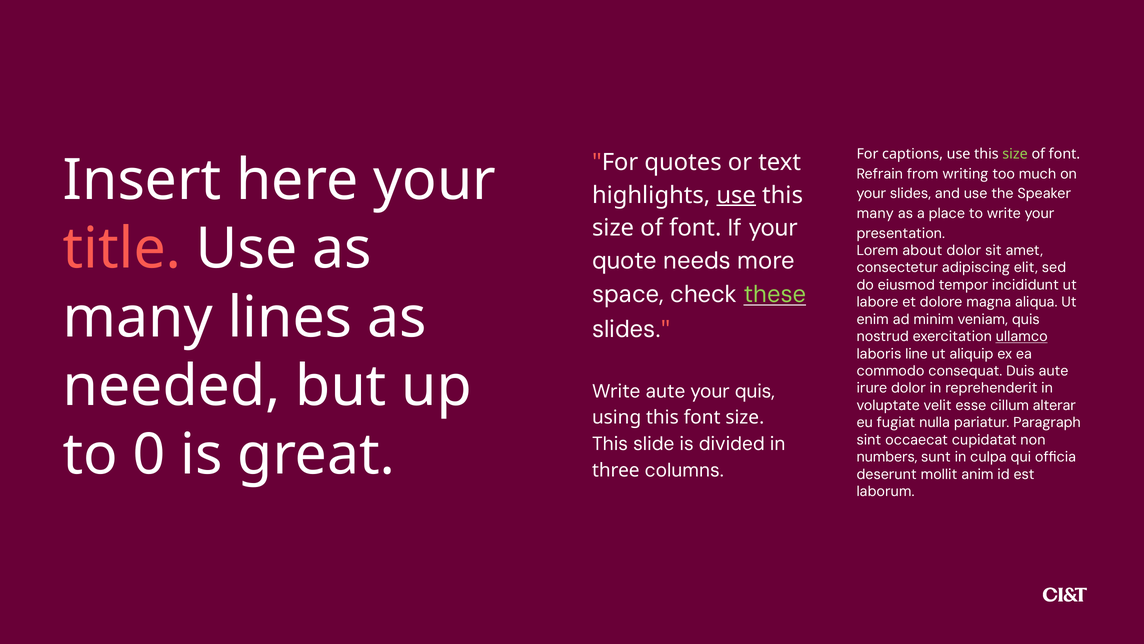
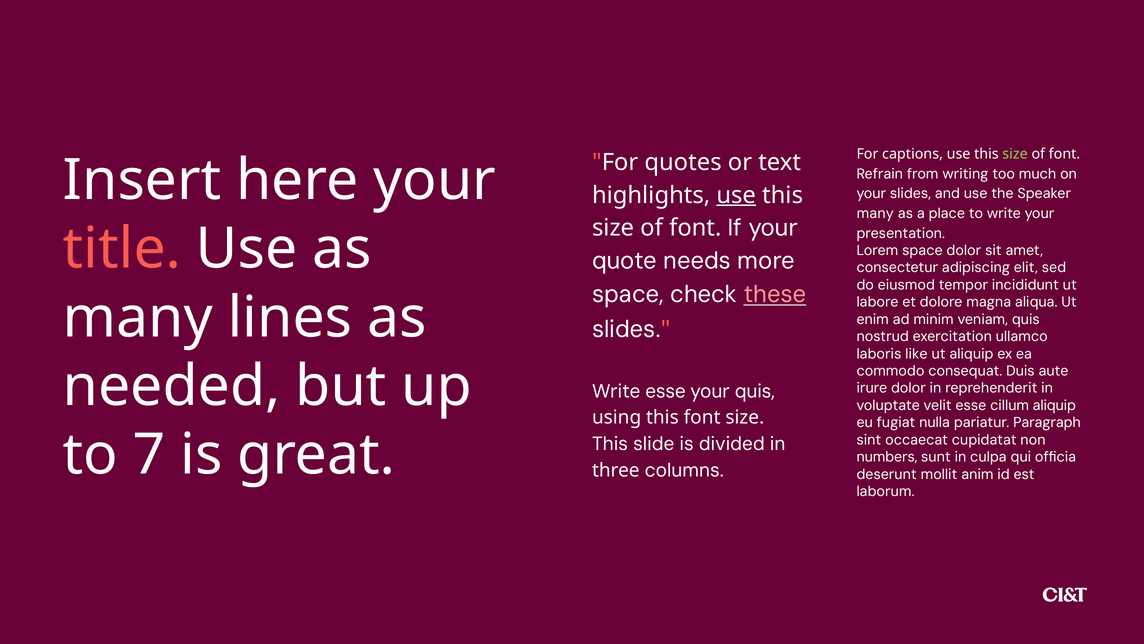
Lorem about: about -> space (922, 250)
these colour: light green -> pink (775, 294)
ullamco underline: present -> none (1022, 336)
line: line -> like (916, 354)
Write aute: aute -> esse (666, 391)
cillum alterar: alterar -> aliquip (1054, 405)
0: 0 -> 7 (149, 455)
